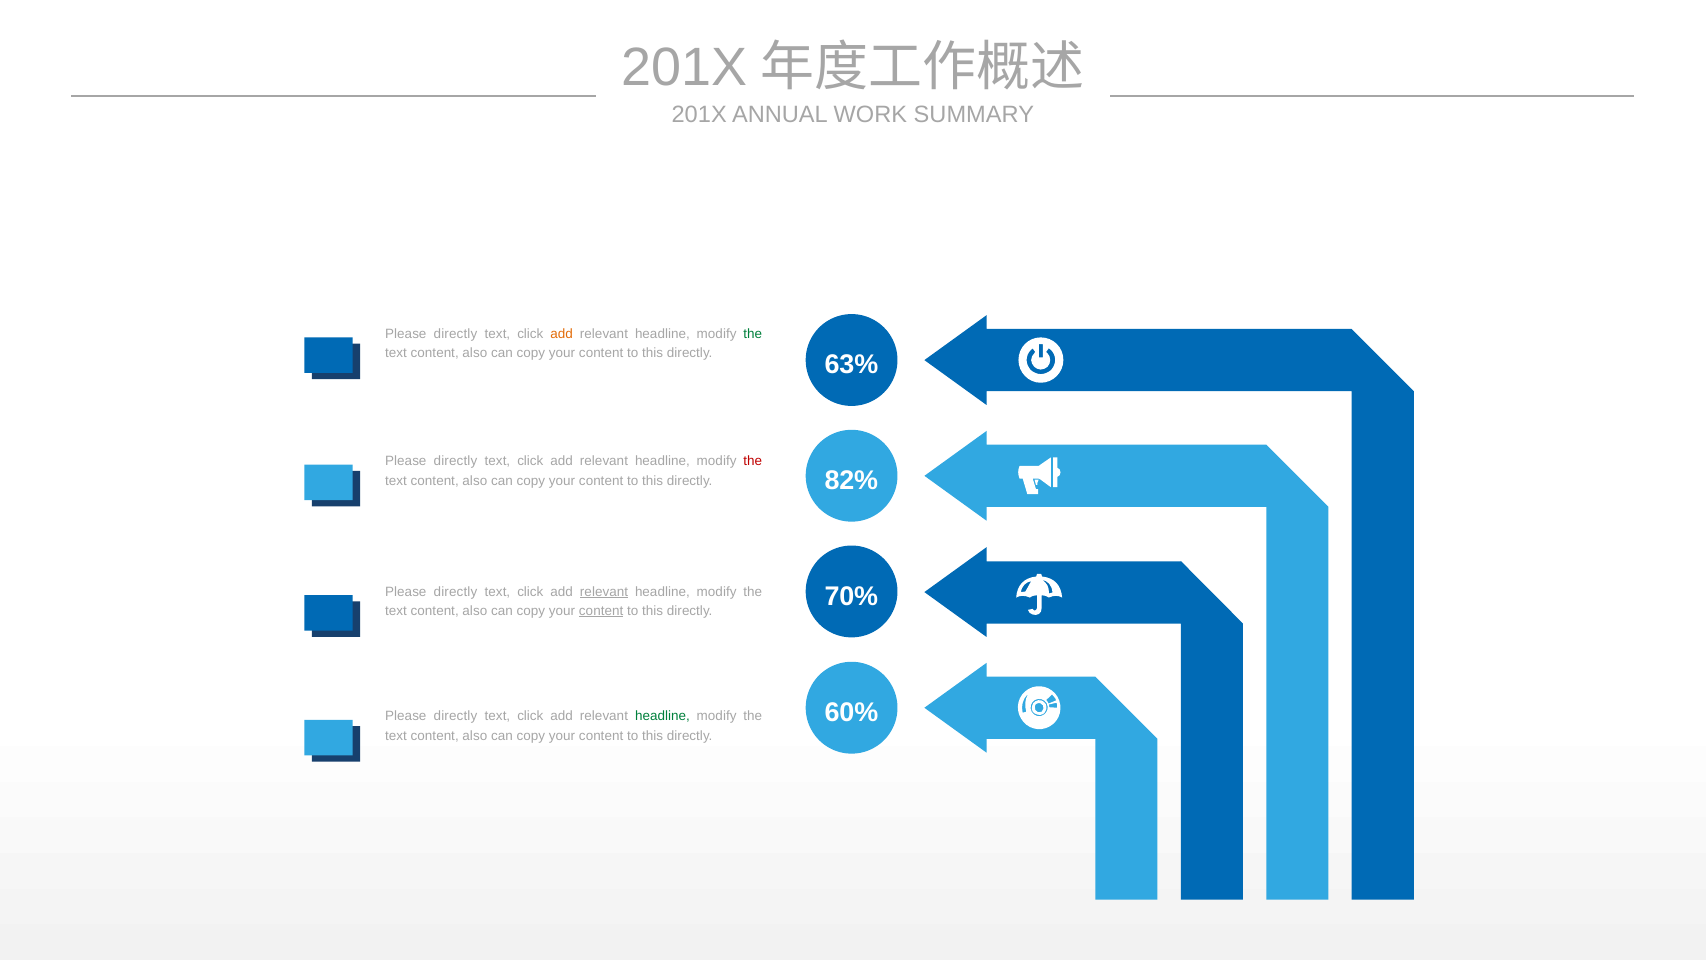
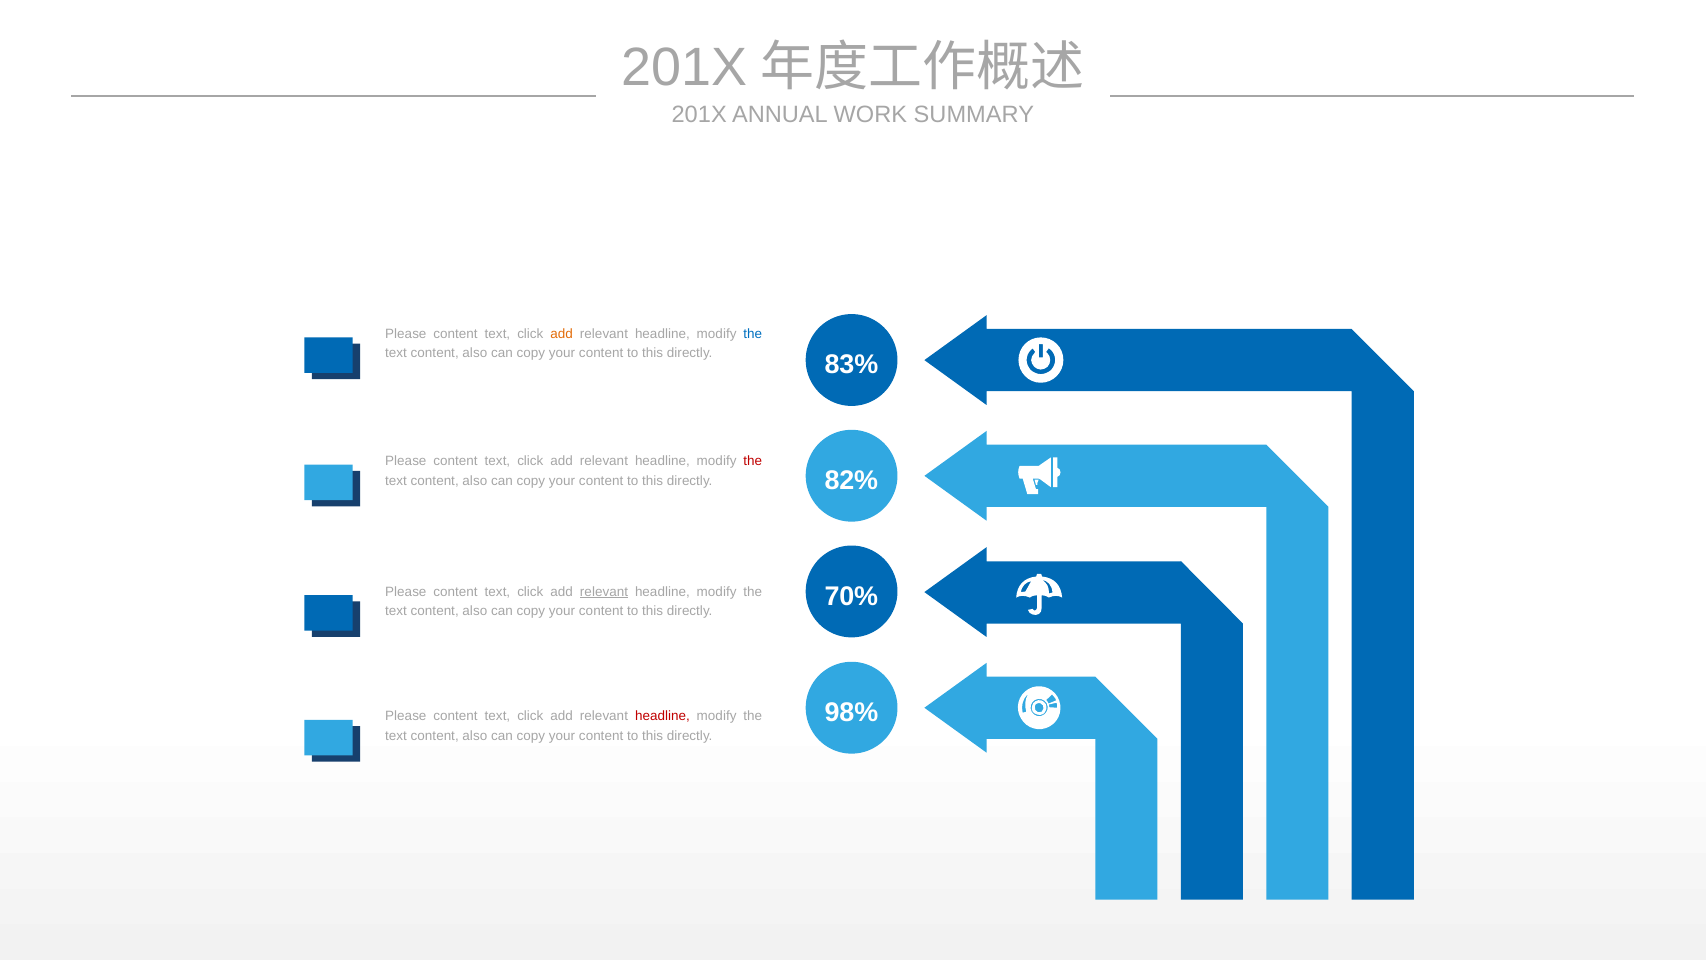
directly: directly -> content (456, 334)
the colour: green -> blue (753, 334)
63%: 63% -> 83% (851, 365)
directly: directly -> content (456, 461)
directly: directly -> content (456, 591)
content underline: present -> none (601, 611)
60%: 60% -> 98% (851, 712)
directly: directly -> content (456, 716)
headline colour: green -> red (662, 716)
